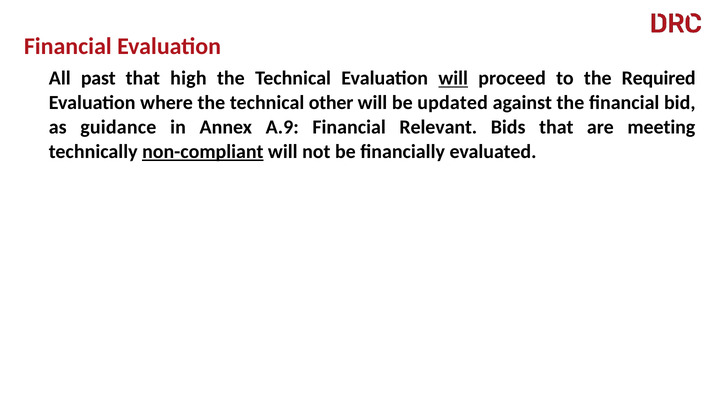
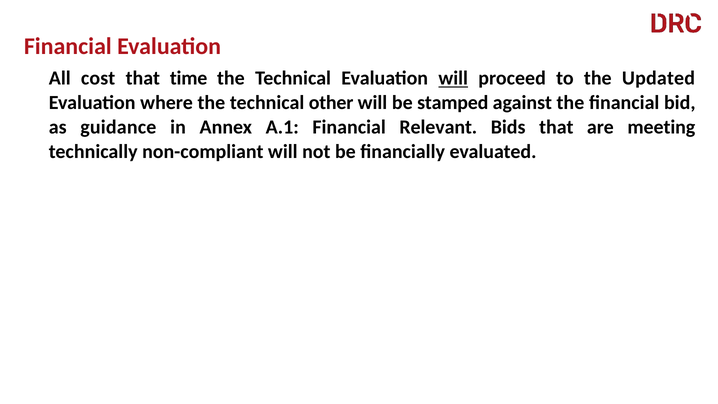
past: past -> cost (98, 78)
high: high -> time (189, 78)
Required: Required -> Updated (659, 78)
updated: updated -> stamped (453, 103)
A.9: A.9 -> A.1 (282, 127)
non-compliant underline: present -> none (203, 152)
